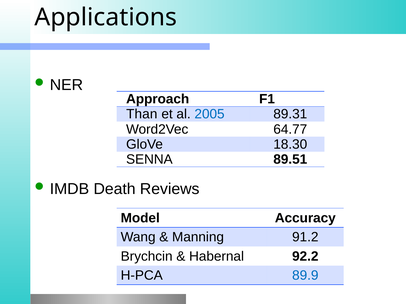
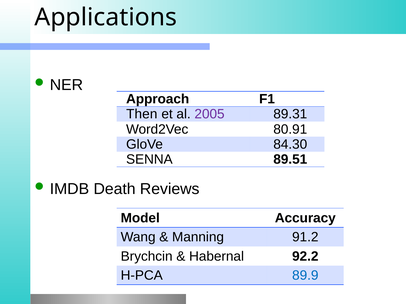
Than: Than -> Then (142, 114)
2005 colour: blue -> purple (210, 114)
64.77: 64.77 -> 80.91 (290, 129)
18.30: 18.30 -> 84.30 (290, 145)
